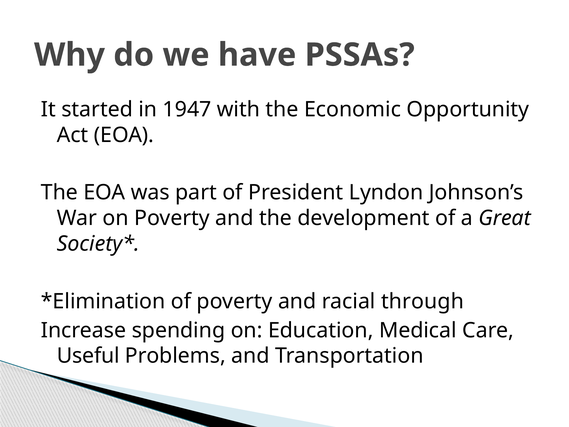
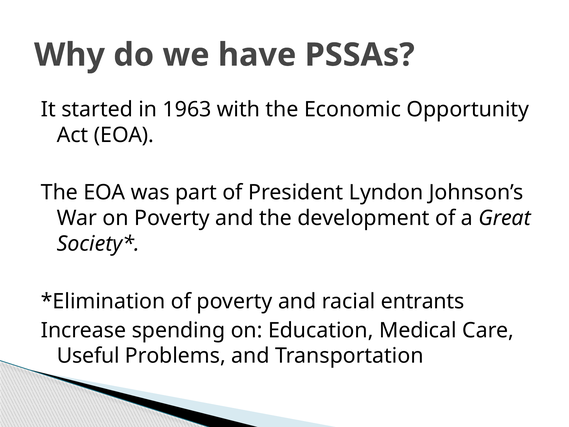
1947: 1947 -> 1963 (187, 109)
through: through -> entrants (423, 301)
